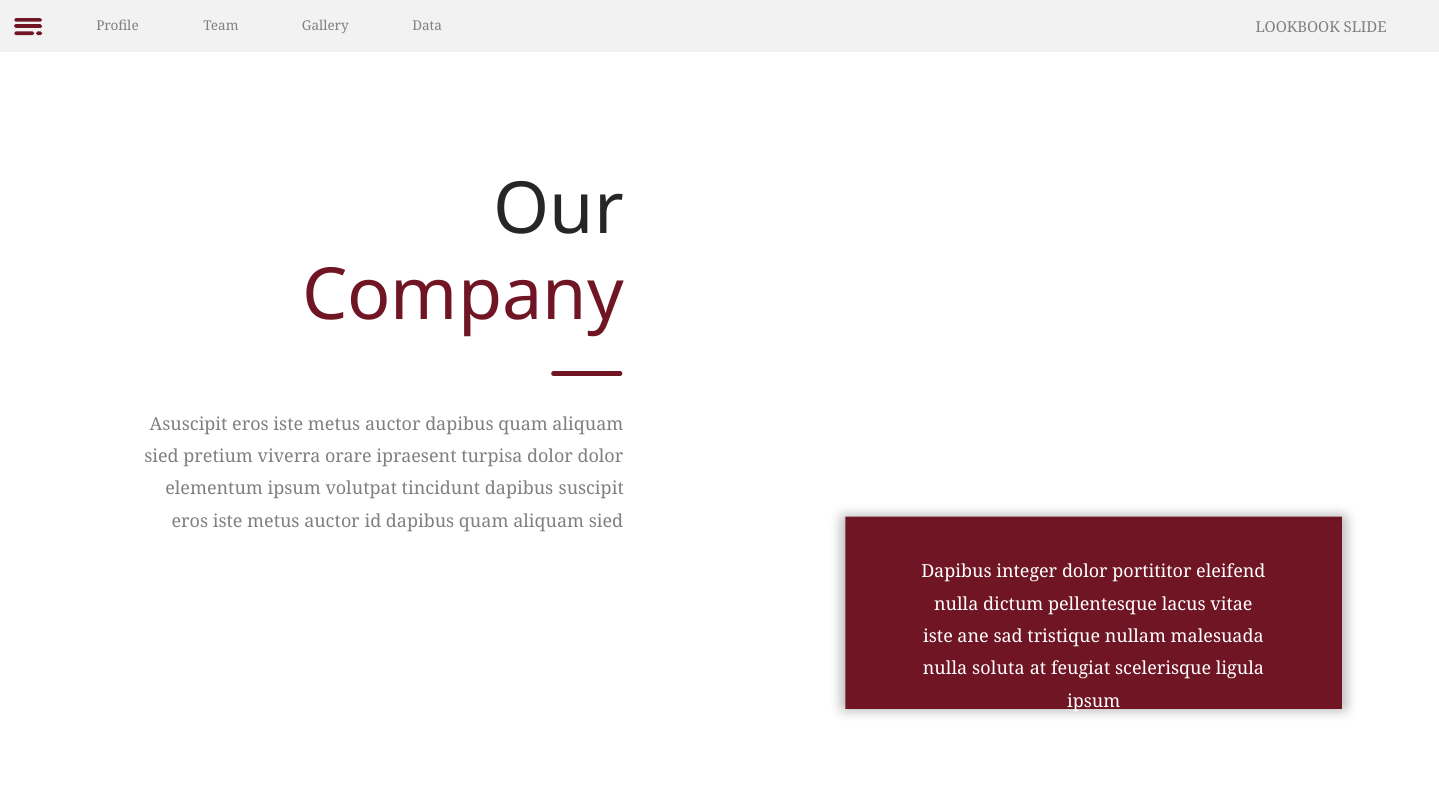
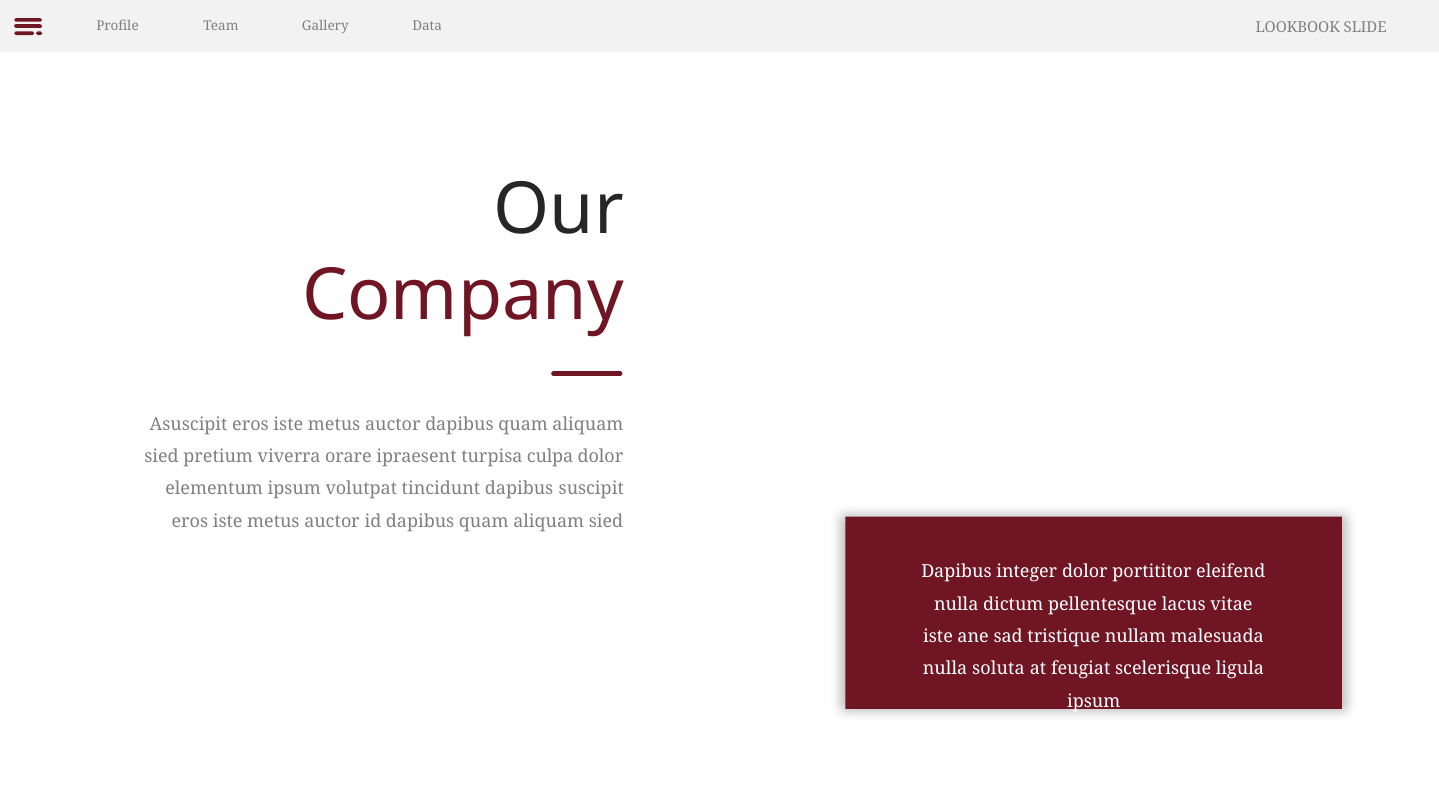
turpisa dolor: dolor -> culpa (550, 457)
